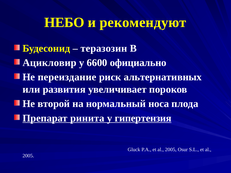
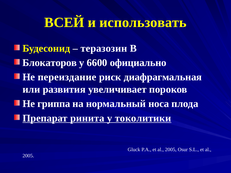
НЕБО: НЕБО -> ВСЕЙ (64, 22)
рекомендуют: рекомендуют -> использовать (143, 22)
Ацикловир: Ацикловир -> Блокаторов (50, 63)
альтернативных: альтернативных -> диафрагмальная (163, 77)
второй: второй -> гриппа (54, 104)
гипертензия: гипертензия -> токолитики (143, 118)
